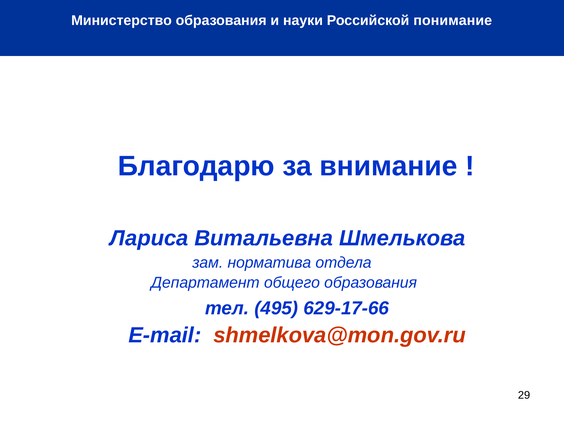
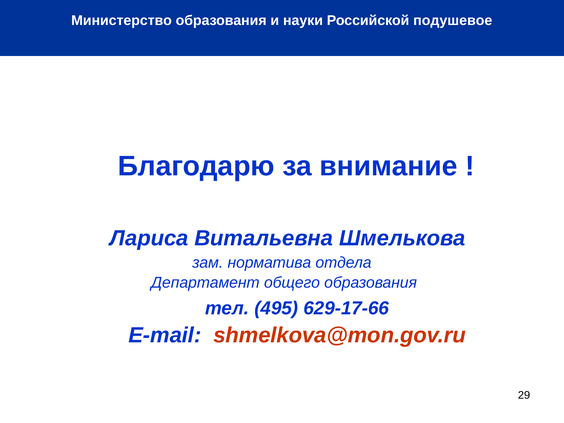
понимание: понимание -> подушевое (453, 21)
